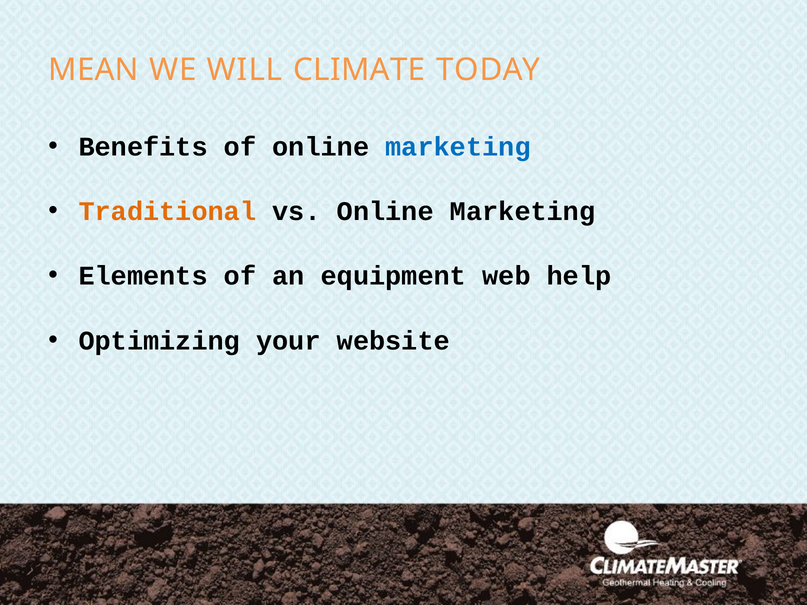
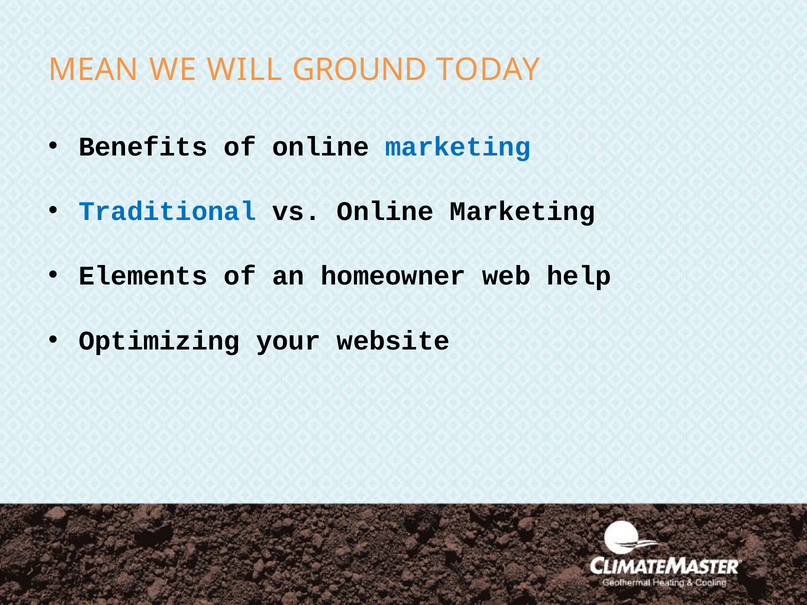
CLIMATE: CLIMATE -> GROUND (360, 70)
Traditional colour: orange -> blue (167, 212)
equipment: equipment -> homeowner (393, 276)
